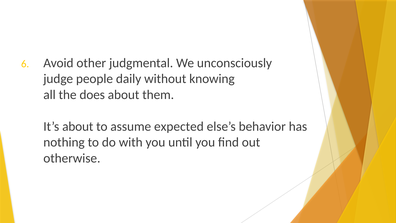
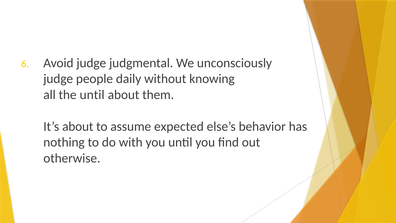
Avoid other: other -> judge (91, 63)
the does: does -> until (92, 95)
